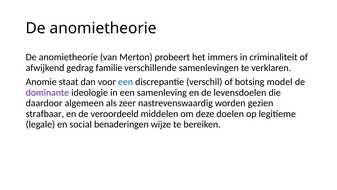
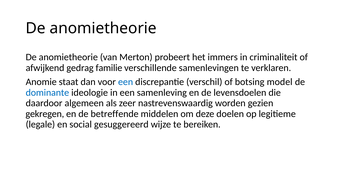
dominante colour: purple -> blue (47, 92)
strafbaar: strafbaar -> gekregen (45, 114)
veroordeeld: veroordeeld -> betreffende (115, 114)
benaderingen: benaderingen -> gesuggereerd (121, 124)
